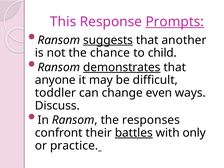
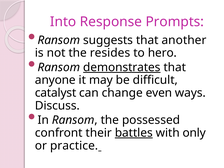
This: This -> Into (63, 22)
Prompts underline: present -> none (175, 22)
suggests underline: present -> none (108, 40)
chance: chance -> resides (110, 53)
child: child -> hero (162, 53)
toddler: toddler -> catalyst (56, 93)
responses: responses -> possessed (151, 120)
